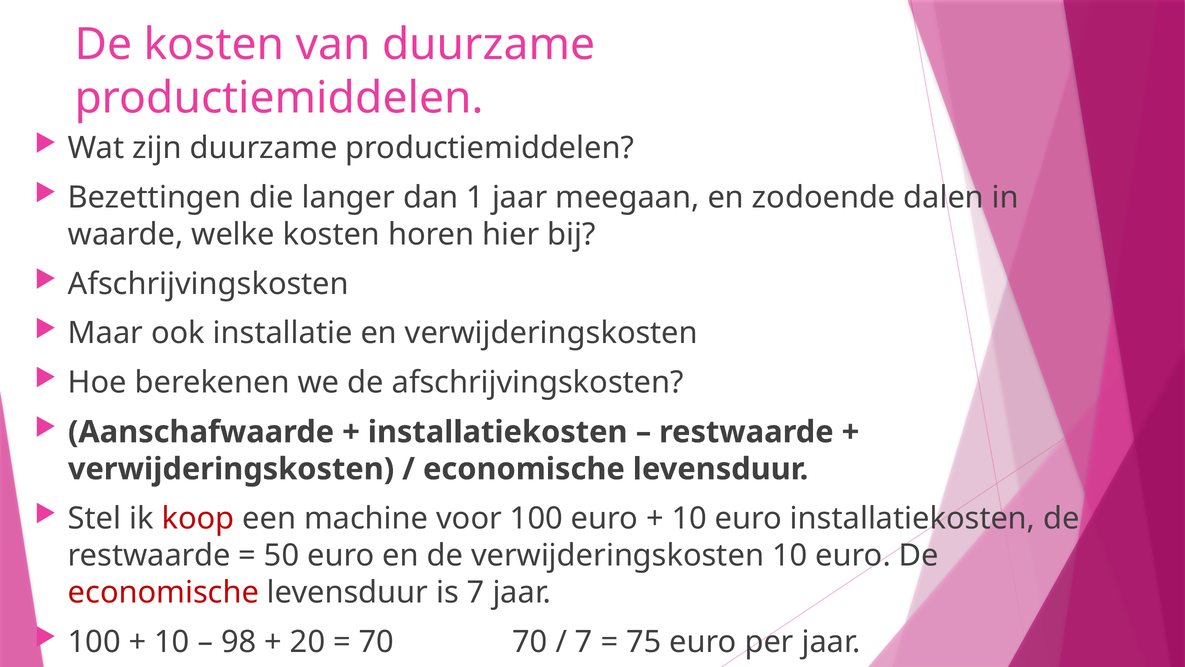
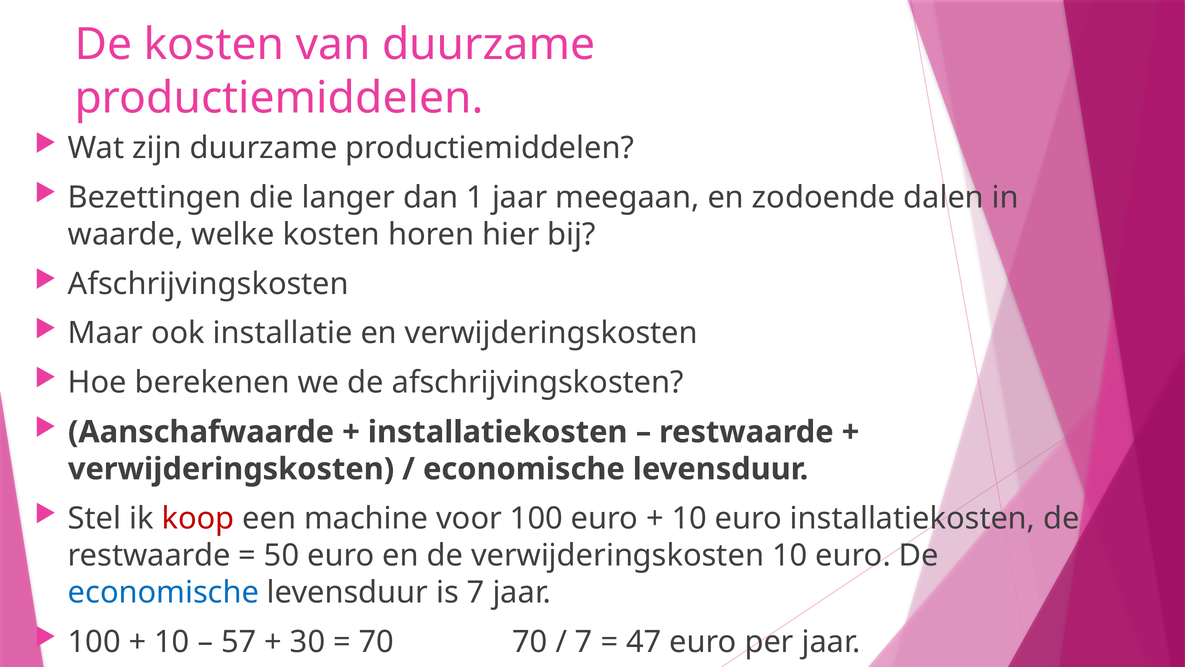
economische colour: red -> blue (163, 592)
98: 98 -> 57 (239, 642)
20: 20 -> 30 (308, 642)
75: 75 -> 47 (644, 642)
